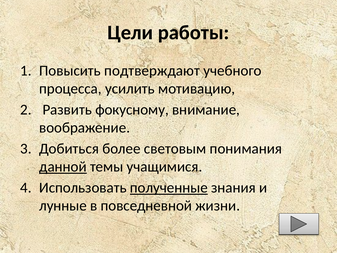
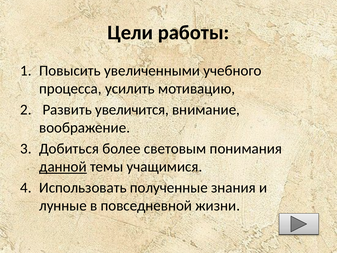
подтверждают: подтверждают -> увеличенными (152, 71)
фокусному: фокусному -> увеличится (132, 110)
полученные underline: present -> none (169, 188)
